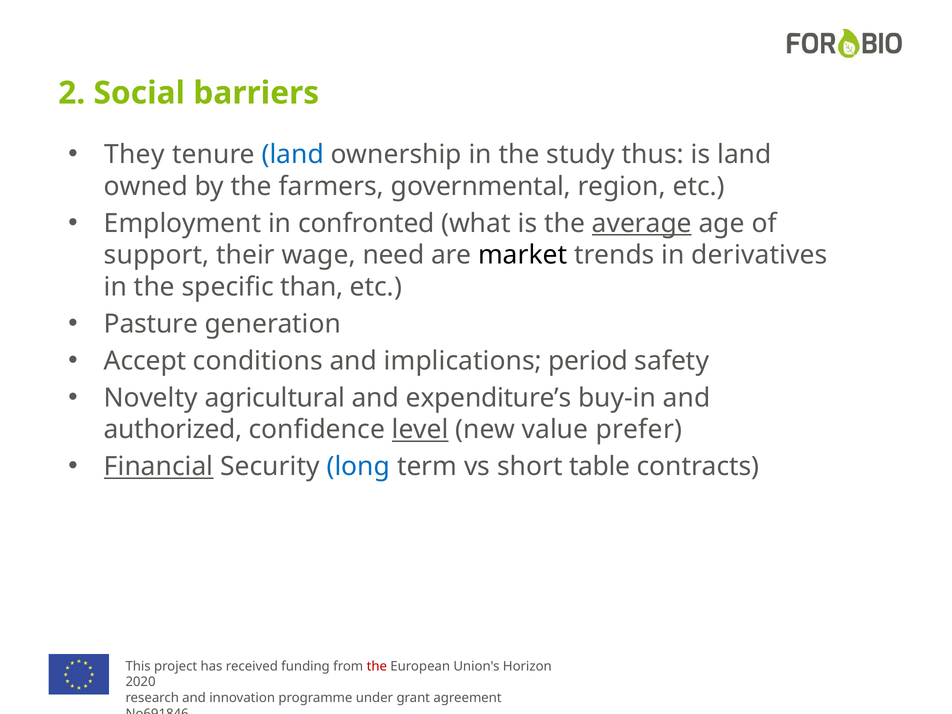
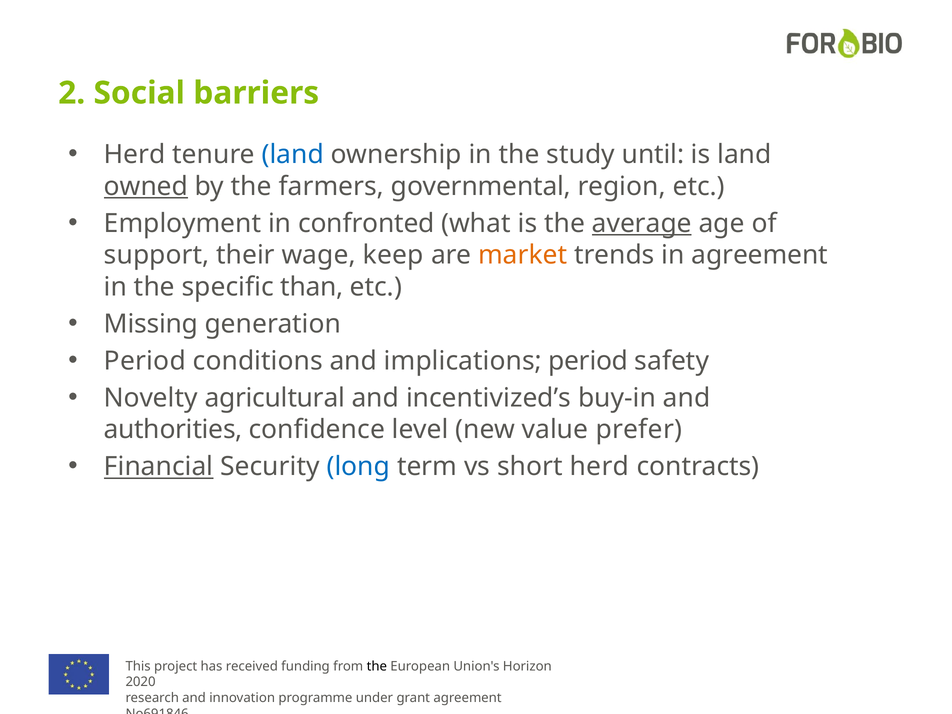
They: They -> Herd (135, 155)
thus: thus -> until (653, 155)
owned underline: none -> present (146, 186)
need: need -> keep (393, 255)
market colour: black -> orange (523, 255)
in derivatives: derivatives -> agreement (760, 255)
Pasture: Pasture -> Missing (151, 324)
Accept: Accept -> Period (145, 361)
expenditure’s: expenditure’s -> incentivized’s (489, 398)
authorized: authorized -> authorities (173, 430)
level underline: present -> none (420, 430)
short table: table -> herd (599, 467)
the colour: red -> black (377, 666)
